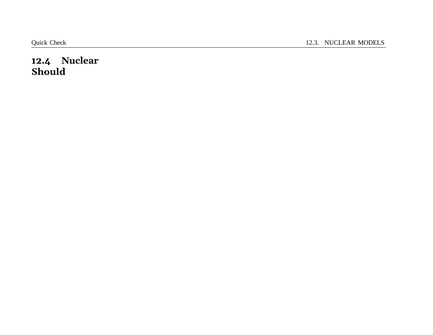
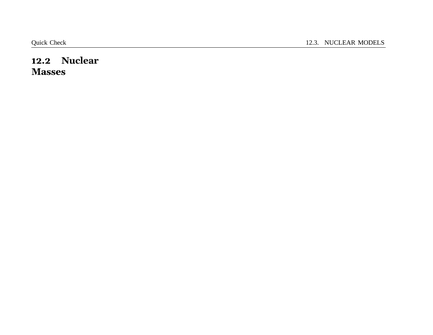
12.4: 12.4 -> 12.2 (41, 61)
Should: Should -> Masses (49, 72)
